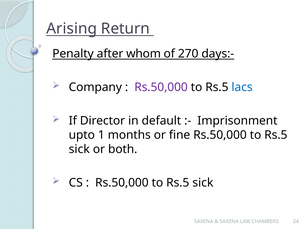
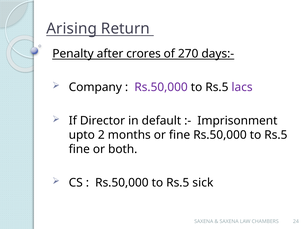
whom: whom -> crores (144, 54)
lacs colour: blue -> purple (242, 87)
1: 1 -> 2 (101, 135)
sick: sick -> fine (79, 150)
